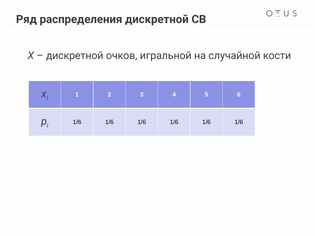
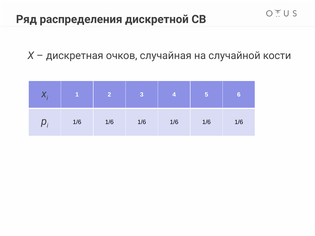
дискретной: дискретной -> дискретная (75, 56)
игральной: игральной -> случайная (166, 56)
